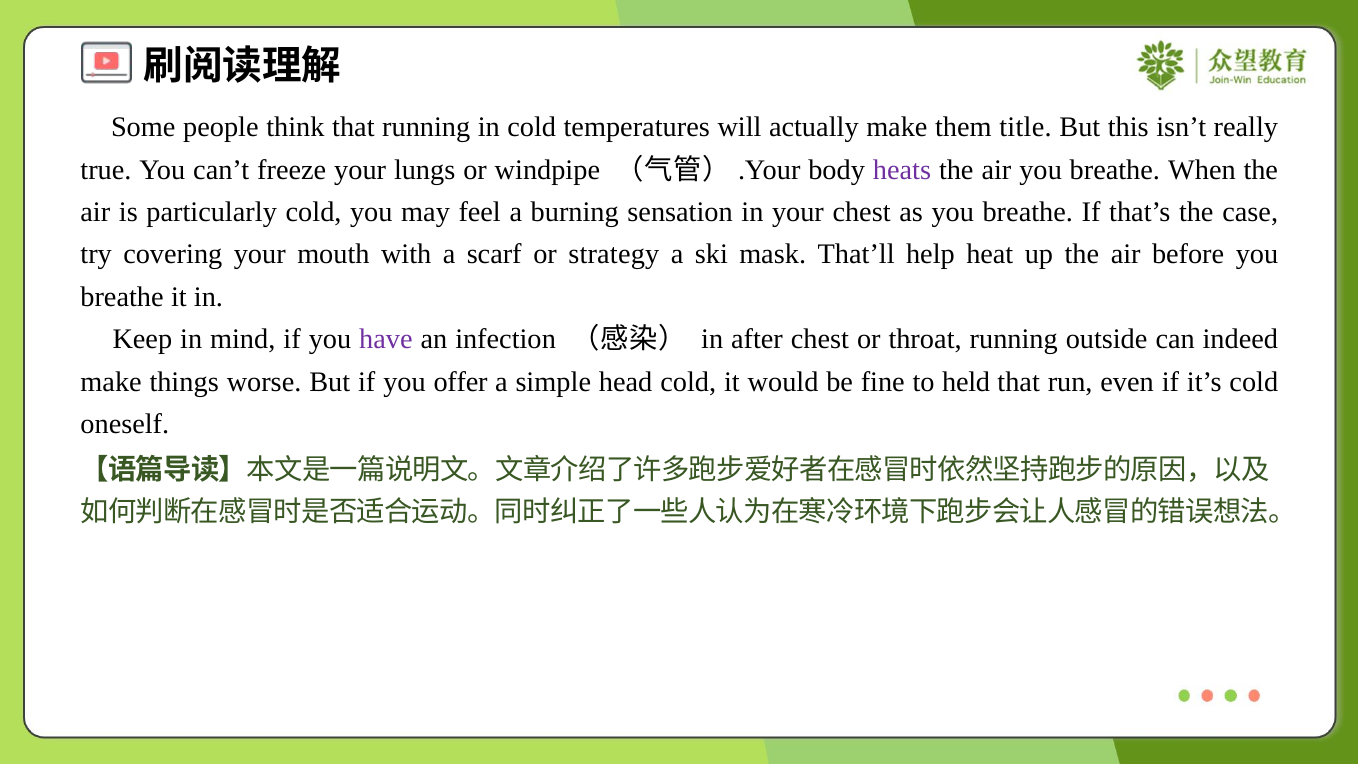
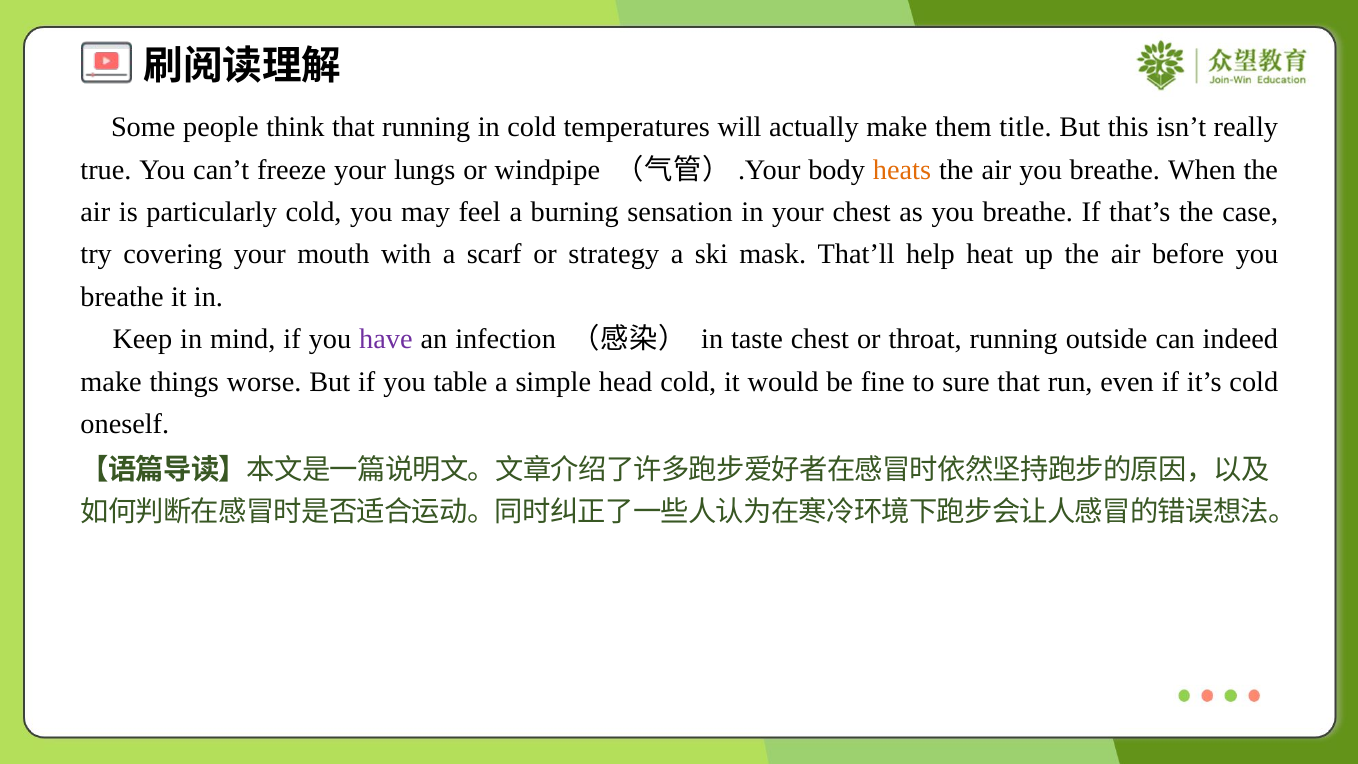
heats colour: purple -> orange (902, 170)
after: after -> taste (757, 339)
offer: offer -> table (461, 382)
held: held -> sure (966, 382)
